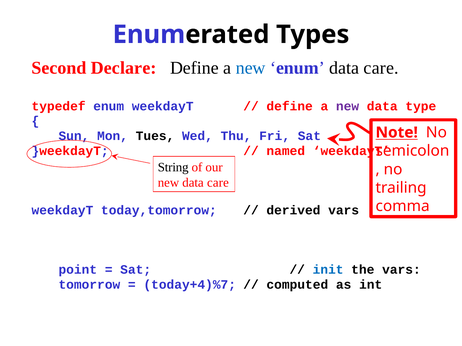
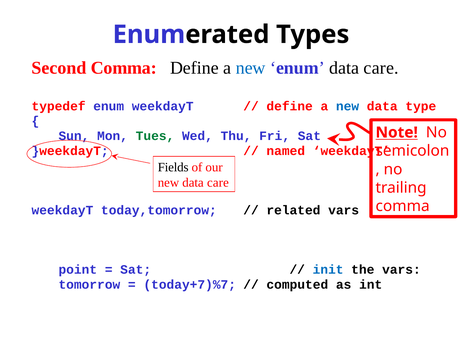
Second Declare: Declare -> Comma (124, 68)
new colour: purple -> blue (348, 106)
Tues colour: black -> green (155, 136)
String: String -> Fields (173, 167)
derived: derived -> related (293, 211)
today+4)%7: today+4)%7 -> today+7)%7 (190, 285)
